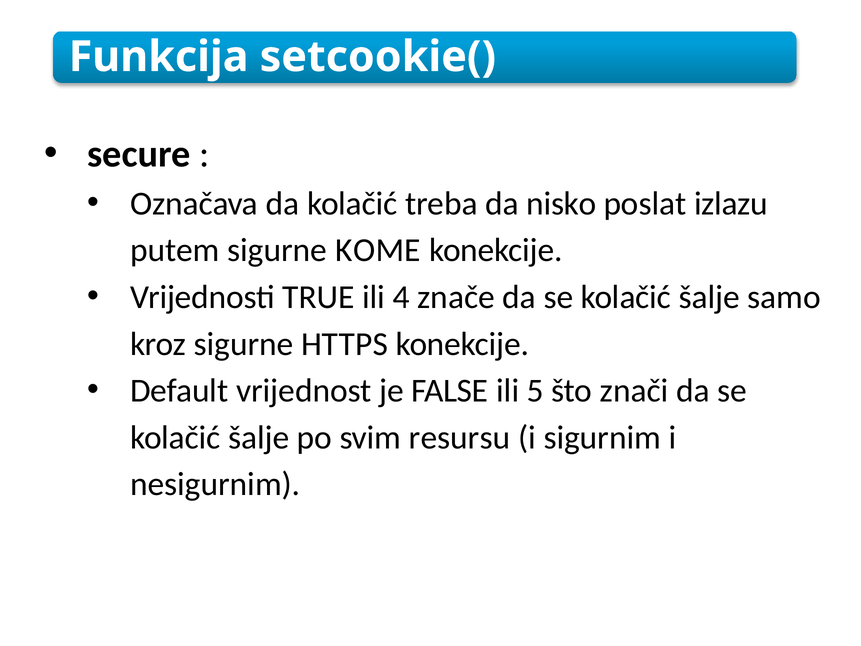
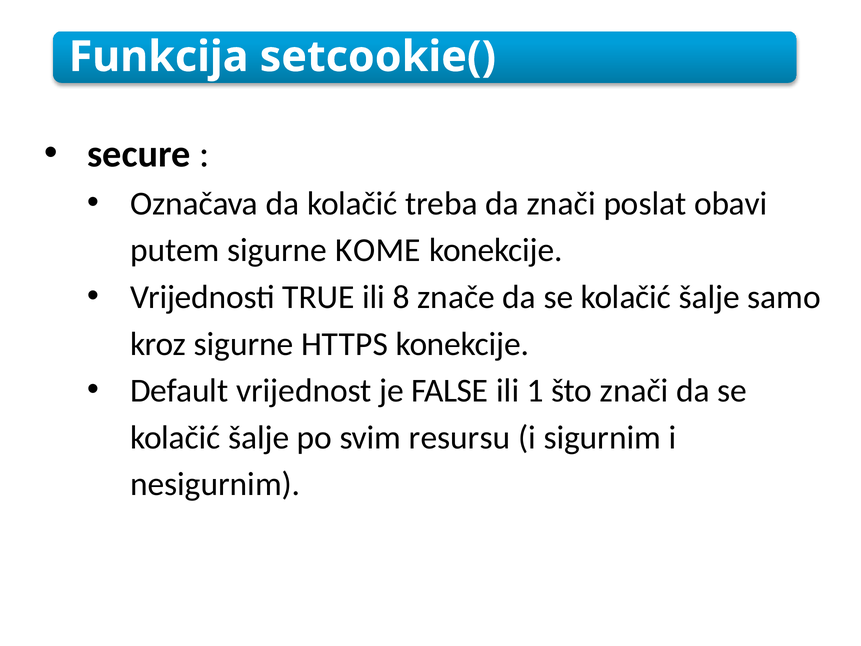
da nisko: nisko -> znači (561, 203)
izlazu: izlazu -> obavi (731, 203)
4: 4 -> 8 (401, 297)
5: 5 -> 1 (535, 391)
